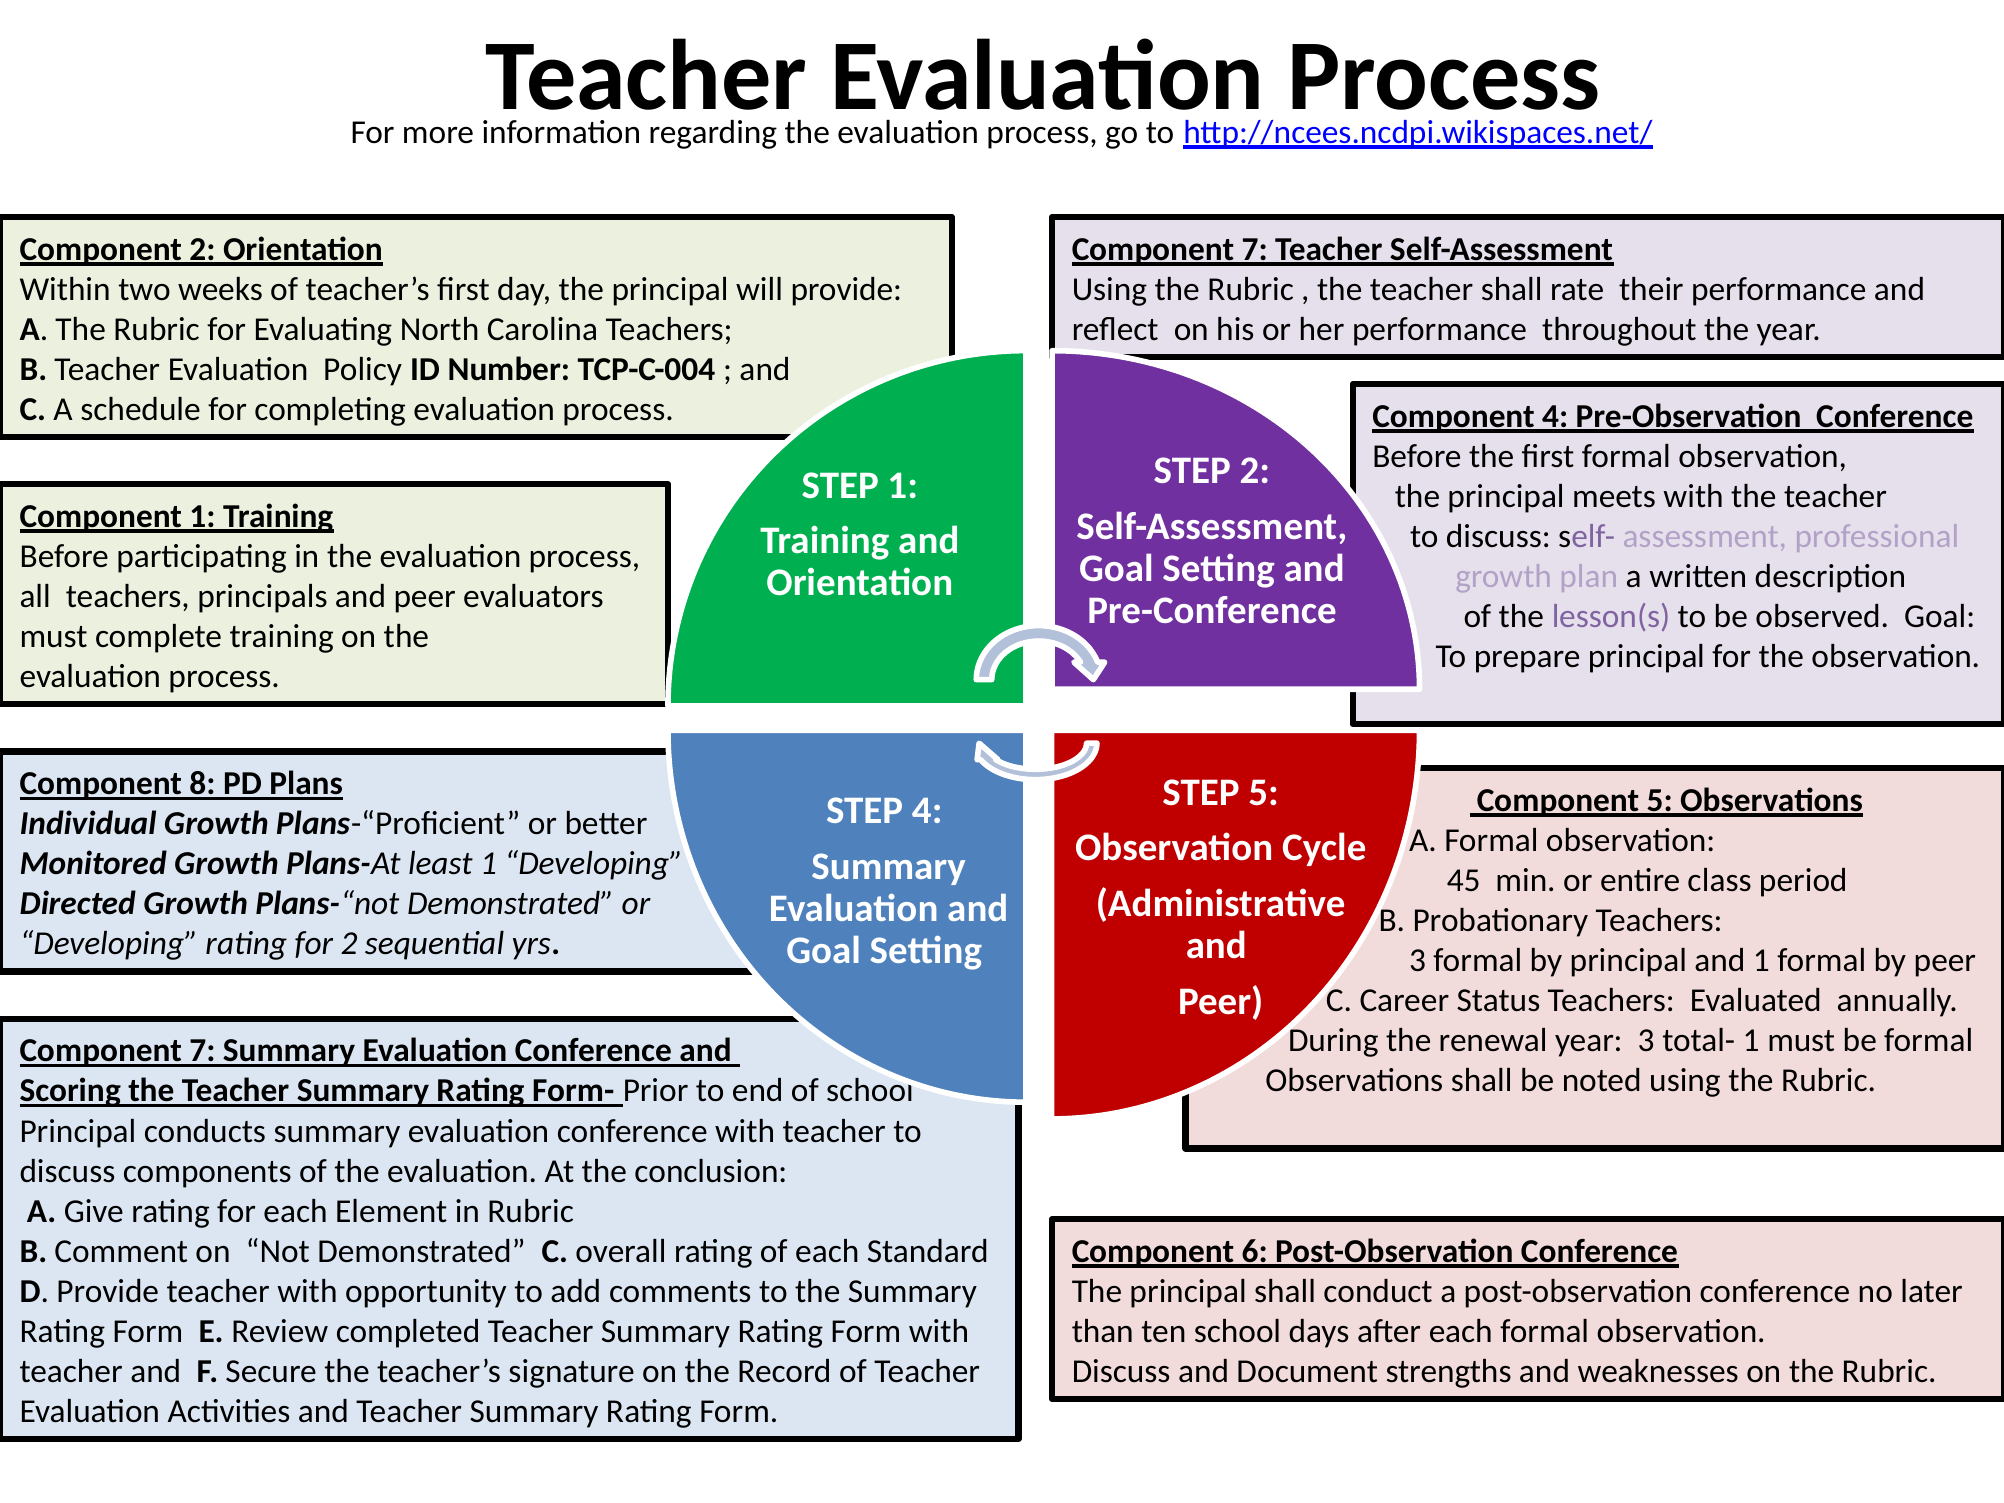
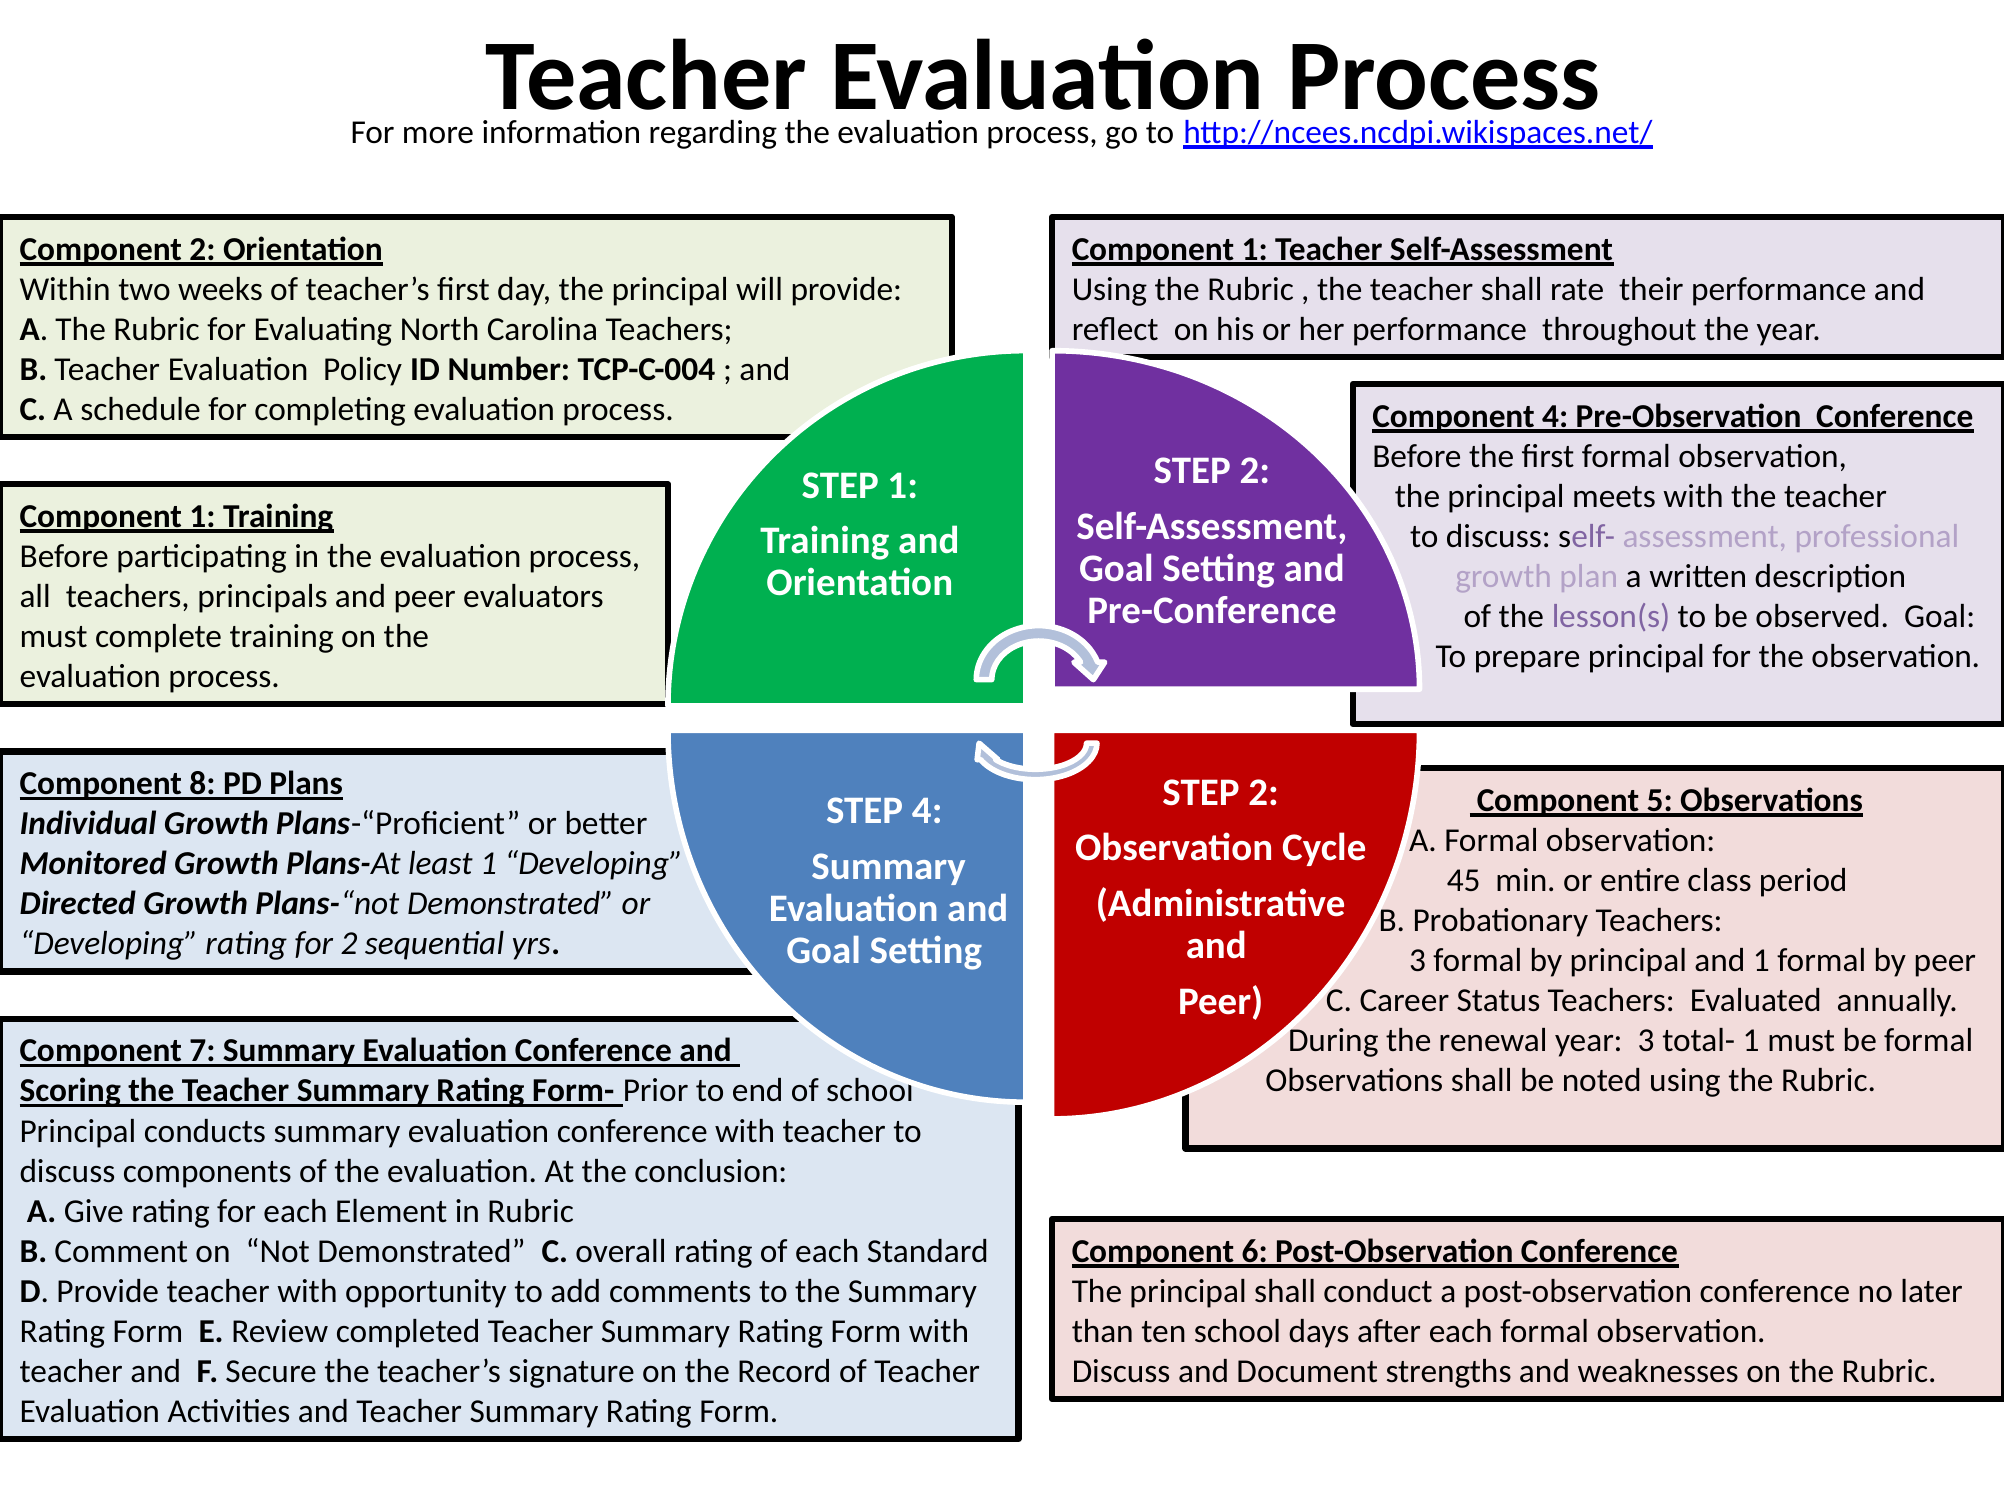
7: 7 -> 1 (1255, 249)
5: 5 -> 2 (1264, 792)
